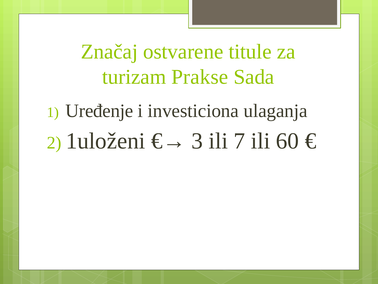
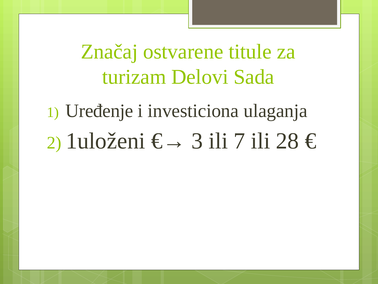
Prakse: Prakse -> Delovi (200, 77)
60: 60 -> 28 (287, 141)
